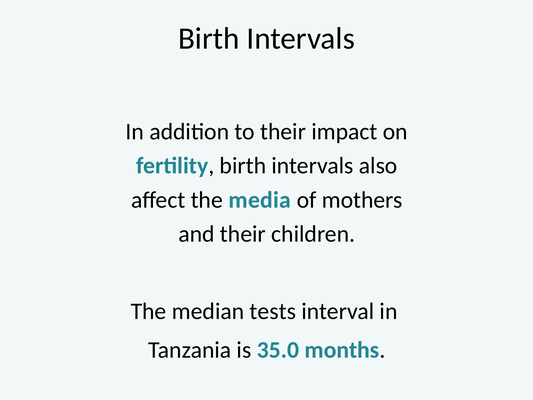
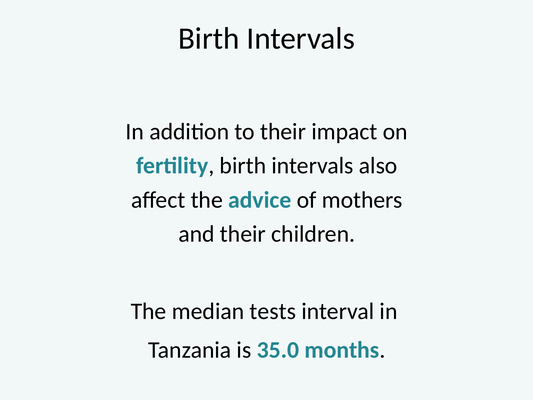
media: media -> advice (260, 200)
